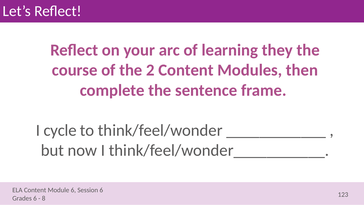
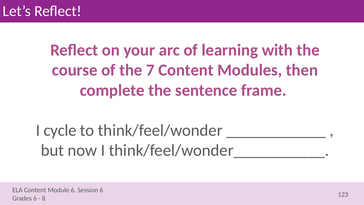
they: they -> with (277, 50)
2: 2 -> 7 (150, 70)
